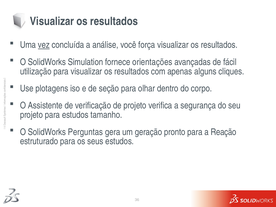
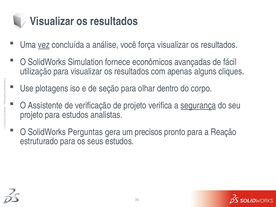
orientações: orientações -> econômicos (152, 62)
segurança underline: none -> present (198, 106)
tamanho: tamanho -> analistas (106, 115)
geração: geração -> precisos (148, 132)
